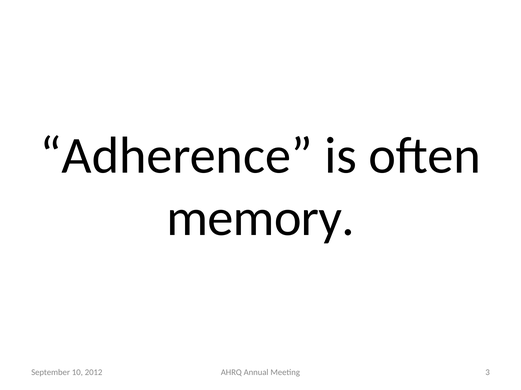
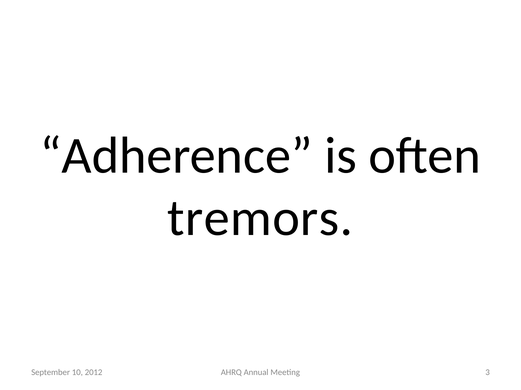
memory: memory -> tremors (260, 219)
